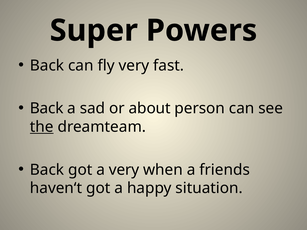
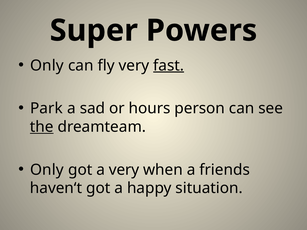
Back: Back -> Only (47, 66)
fast underline: none -> present (169, 66)
Back: Back -> Park (46, 109)
about: about -> hours (150, 109)
Back: Back -> Only (47, 170)
